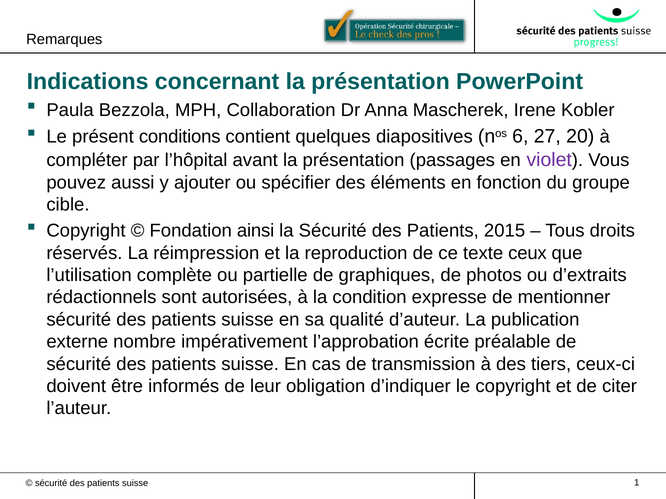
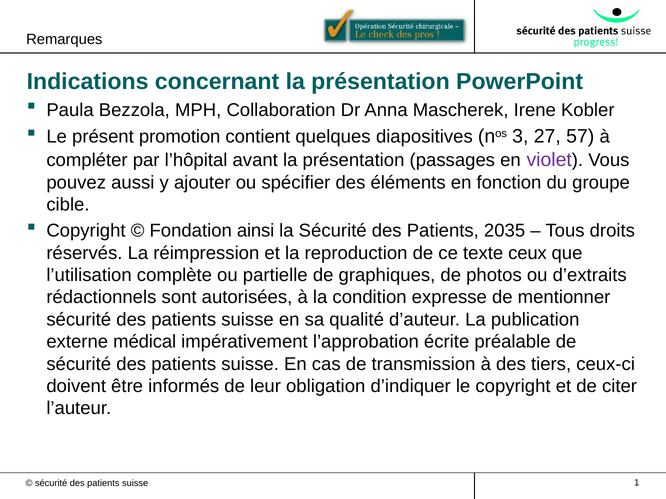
conditions: conditions -> promotion (180, 137)
6: 6 -> 3 (520, 137)
20: 20 -> 57 (580, 137)
2015: 2015 -> 2035 (505, 231)
nombre: nombre -> médical (145, 342)
